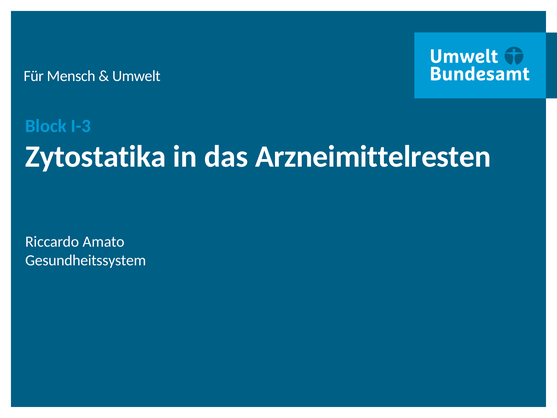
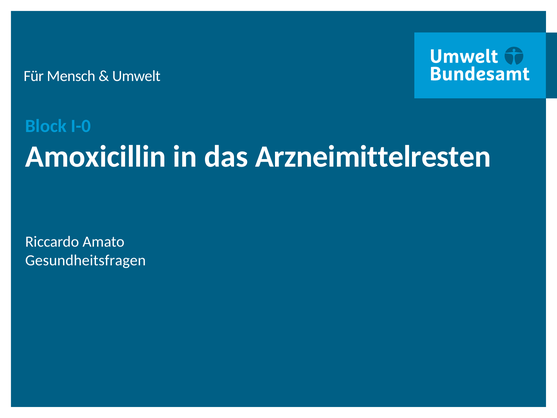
I-3: I-3 -> I-0 (81, 126)
Zytostatika: Zytostatika -> Amoxicillin (96, 156)
Gesundheitssystem: Gesundheitssystem -> Gesundheitsfragen (86, 260)
